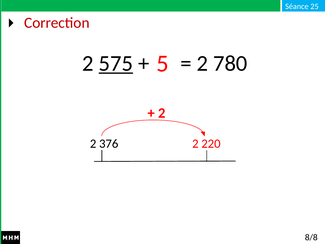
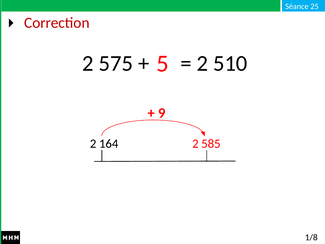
575 underline: present -> none (116, 63)
780: 780 -> 510 (230, 63)
2: 2 -> 9 (162, 113)
376: 376 -> 164 (109, 143)
220: 220 -> 585 (211, 143)
8/8: 8/8 -> 1/8 (311, 237)
